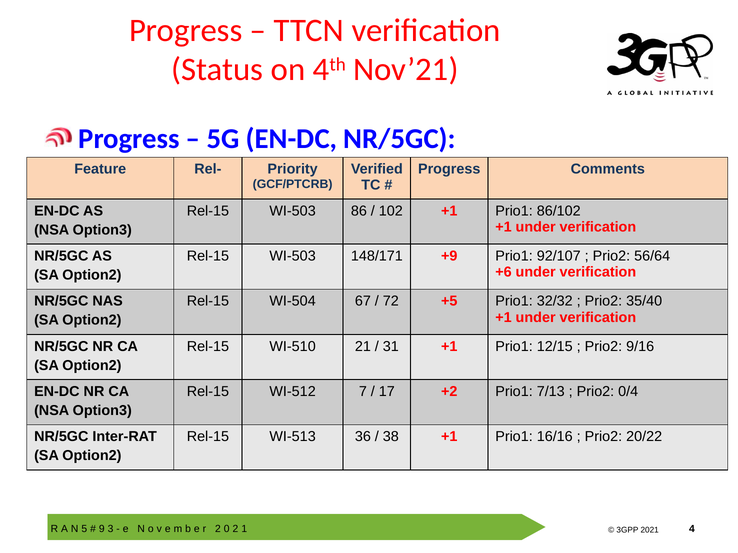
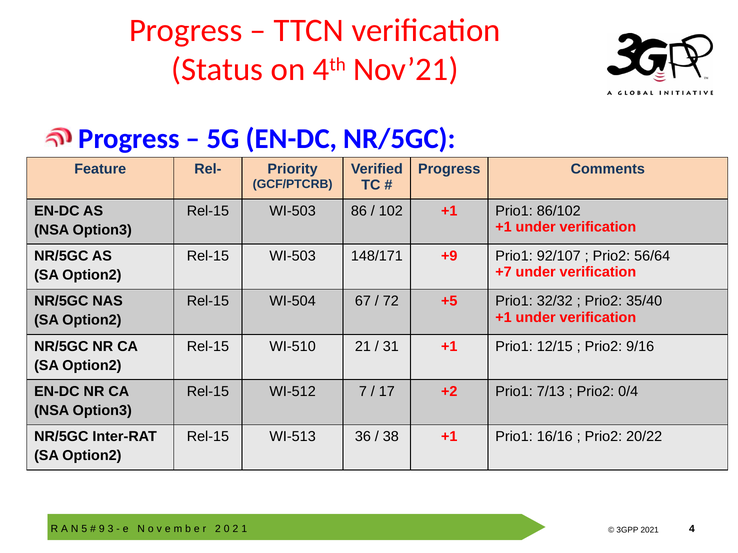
+6: +6 -> +7 (503, 272)
